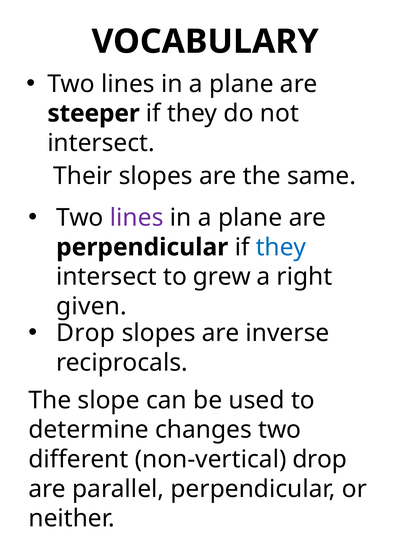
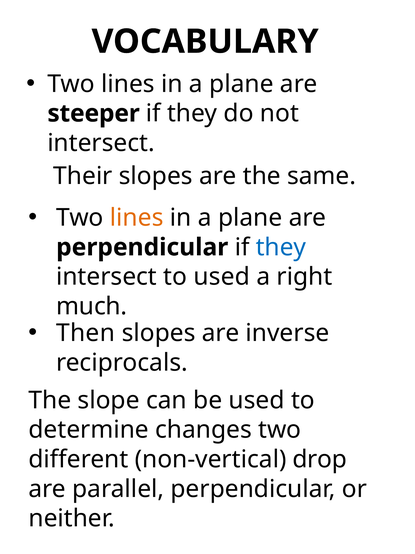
lines colour: purple -> orange (137, 217)
to grew: grew -> used (222, 277)
given: given -> much (92, 306)
Drop: Drop -> Then (86, 333)
